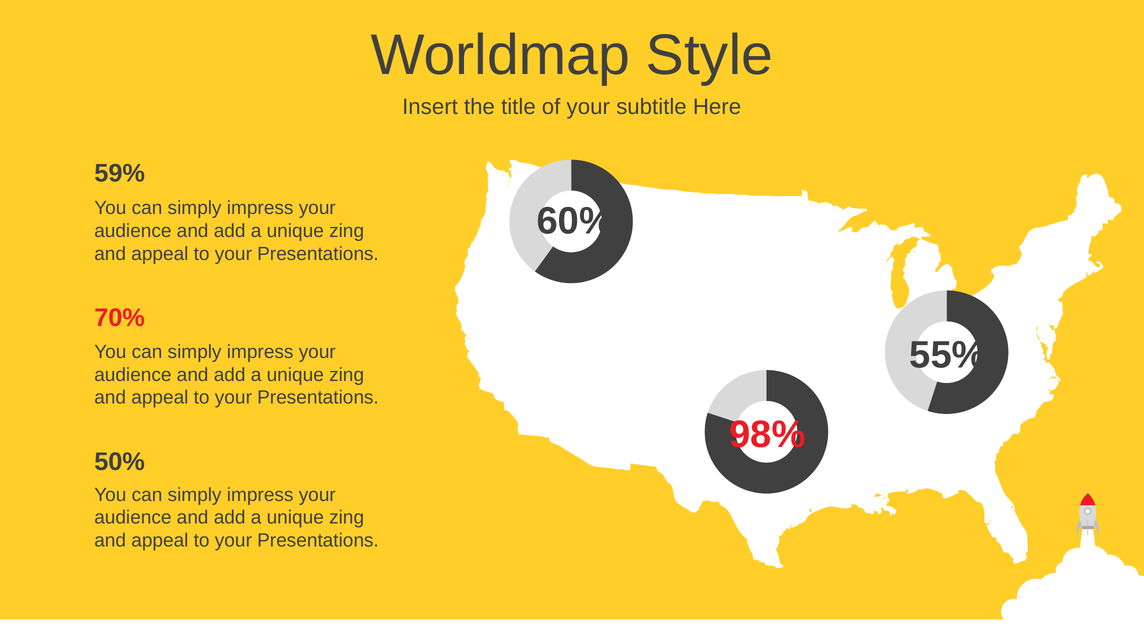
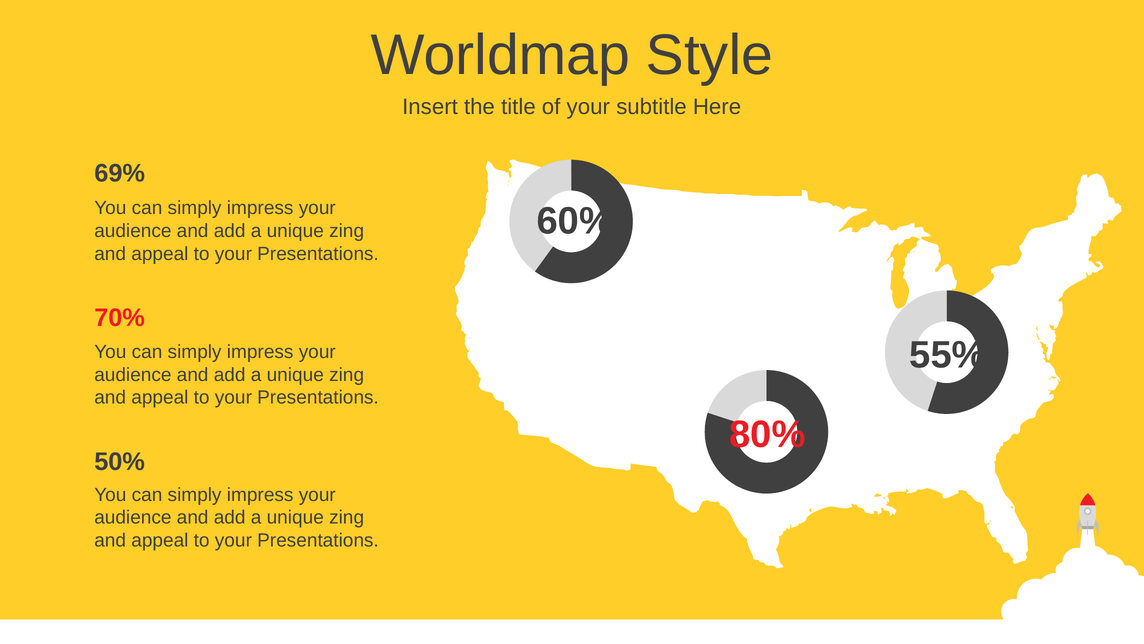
59%: 59% -> 69% (120, 173)
98%: 98% -> 80% (767, 434)
